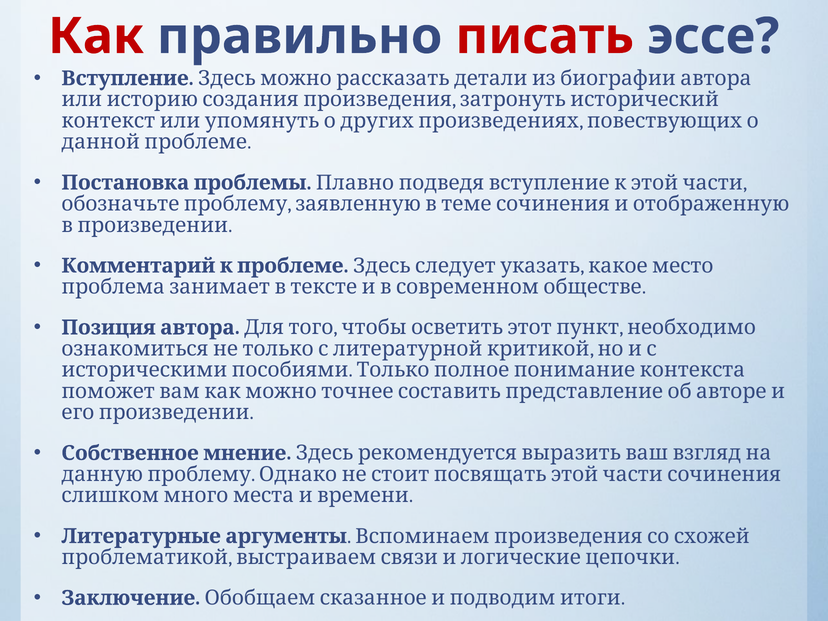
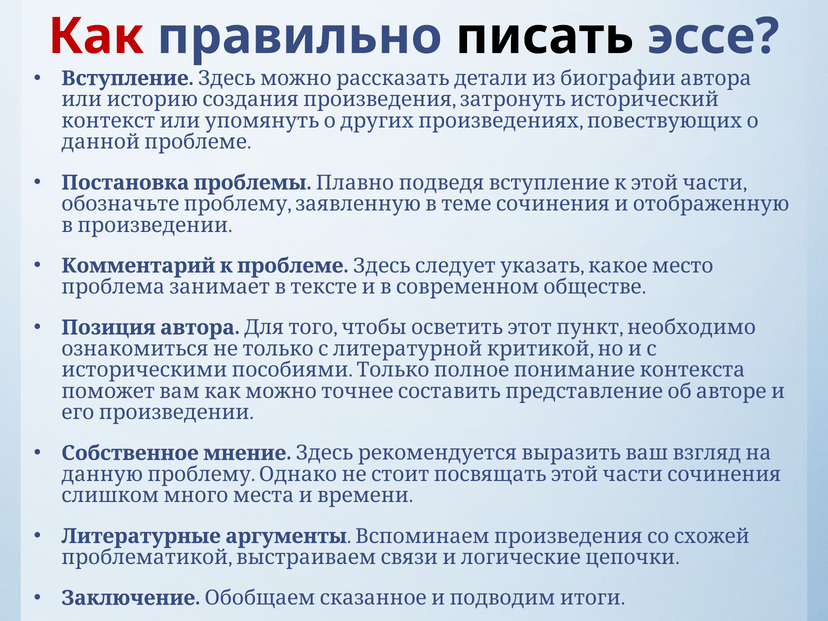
писать colour: red -> black (545, 36)
